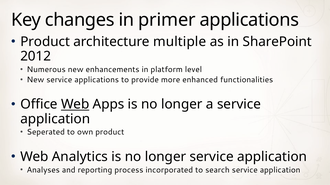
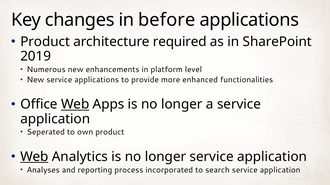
primer: primer -> before (167, 20)
multiple: multiple -> required (180, 42)
2012: 2012 -> 2019 (36, 56)
Web underline: none -> present (34, 157)
